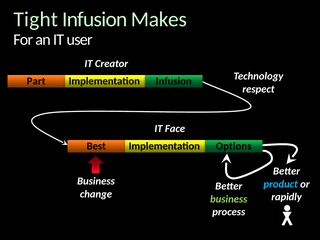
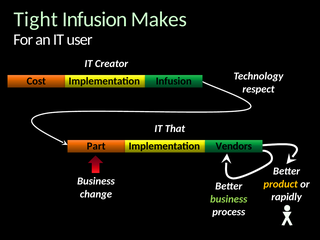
Part: Part -> Cost (36, 81)
Face: Face -> That (175, 129)
Best: Best -> Part (96, 146)
Options: Options -> Vendors (234, 146)
product colour: light blue -> yellow (281, 184)
